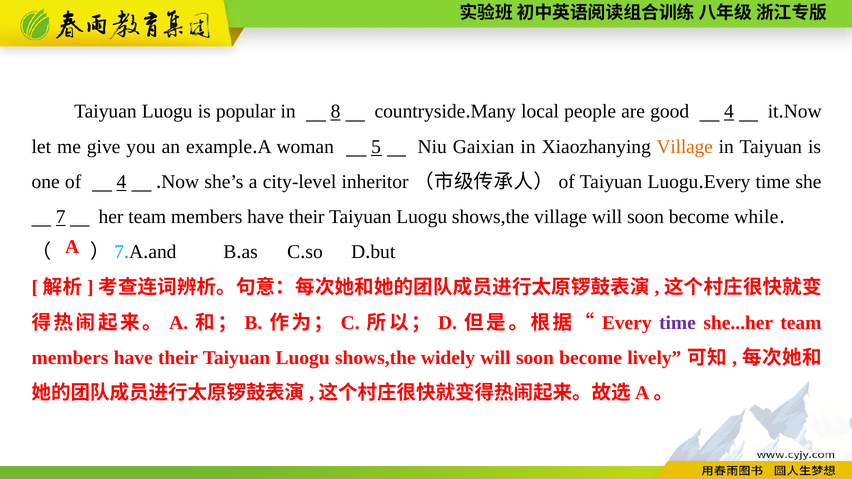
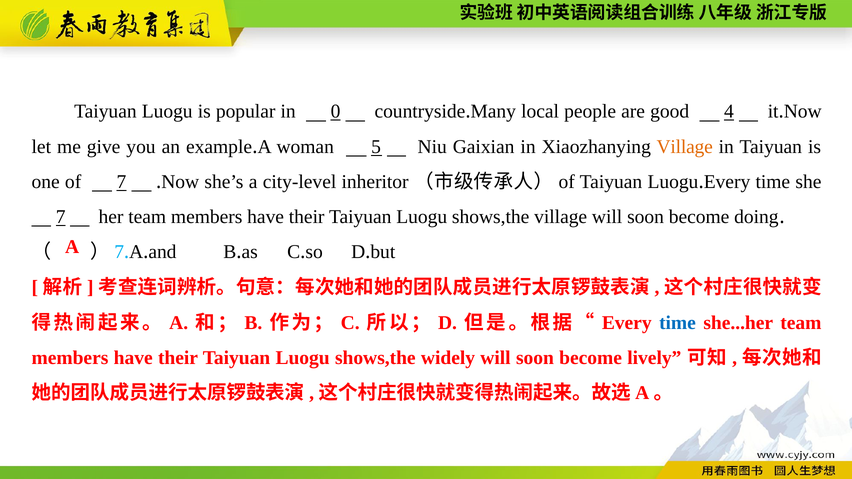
8: 8 -> 0 (336, 112)
of 4: 4 -> 7 (121, 182)
while: while -> doing (756, 217)
time colour: purple -> blue (678, 323)
